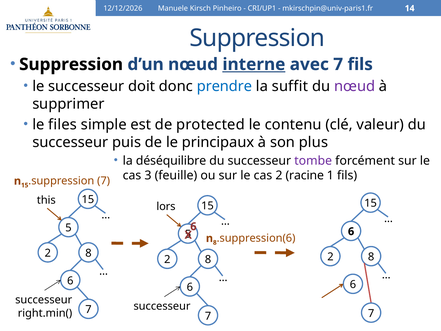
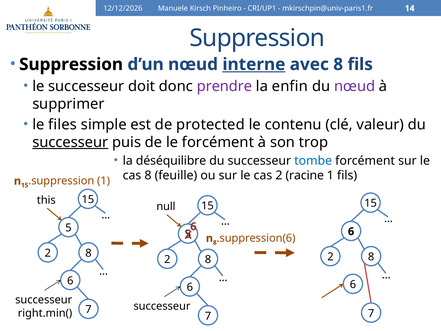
avec 7: 7 -> 8 (338, 64)
prendre colour: blue -> purple (225, 86)
suffit: suffit -> enfin (290, 86)
successeur underline: none -> present (70, 142)
le principaux: principaux -> forcément (218, 142)
plus: plus -> trop (314, 142)
tombe colour: purple -> blue (313, 161)
cas 3: 3 -> 8 (148, 175)
7: 7 -> 1 (104, 181)
lors: lors -> null (166, 206)
